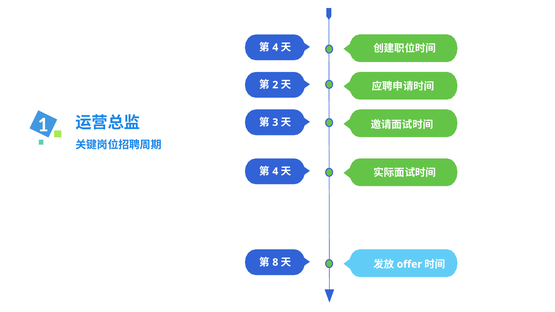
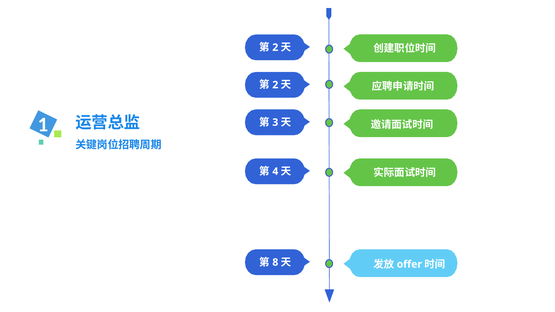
4: 4 -> 2 (275, 47)
